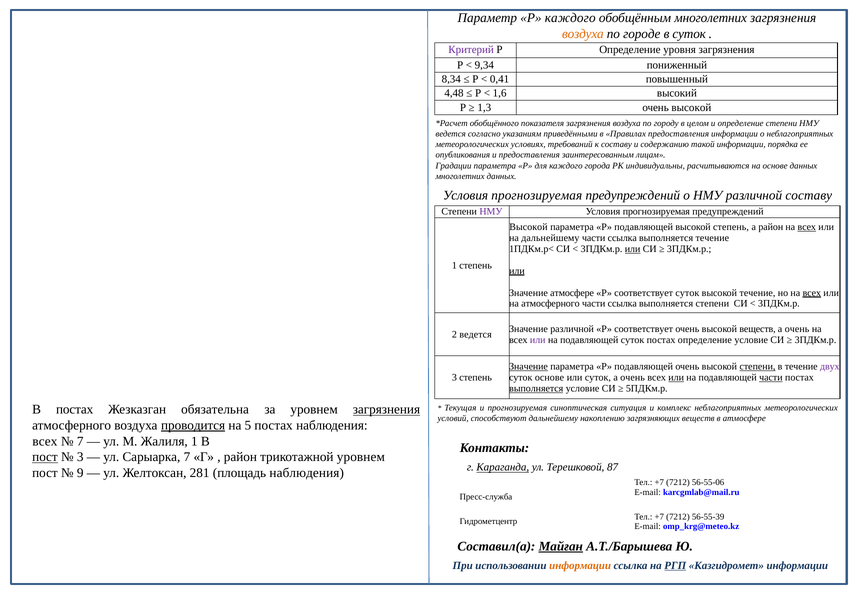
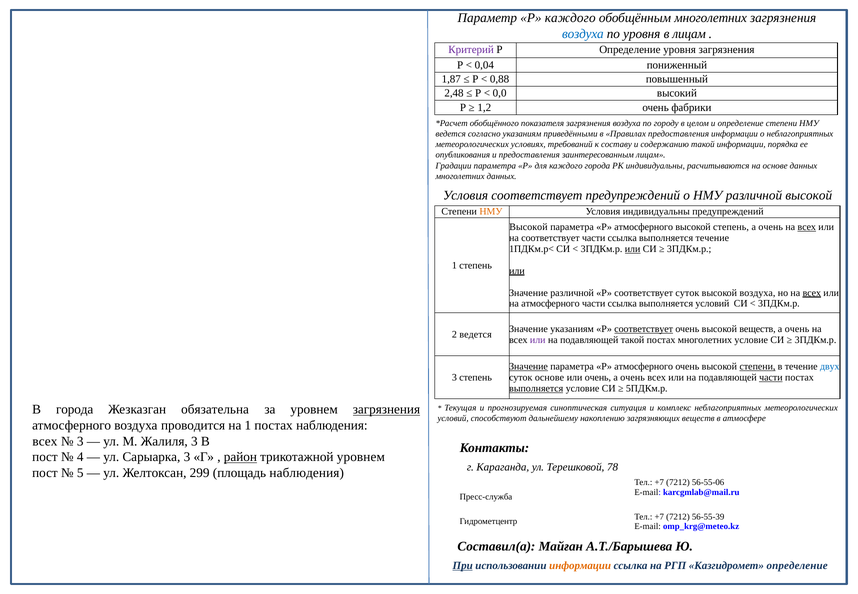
воздуха colour: orange -> blue (583, 34)
по городе: городе -> уровня (642, 34)
в суток: суток -> лицам (689, 34)
9,34: 9,34 -> 0,04 (484, 65)
8,34: 8,34 -> 1,87 (451, 79)
0,41: 0,41 -> 0,88 (500, 79)
4,48: 4,48 -> 2,48 (454, 93)
1,6: 1,6 -> 0,0 (500, 93)
1,3: 1,3 -> 1,2 (484, 107)
высокой: высокой -> фабрики (691, 107)
прогнозируемая: прогнозируемая -> соответствует (537, 195)
различной составу: составу -> высокой (809, 195)
НМУ colour: purple -> orange (491, 212)
прогнозируемая: прогнозируемая -> индивидуальны (656, 212)
подавляющей: подавляющей -> атмосферного (644, 227)
район: район -> очень (771, 227)
на дальнейшему: дальнейшему -> соответствует (550, 238)
Значение атмосфере: атмосфере -> различной (572, 293)
высокой течение: течение -> воздуха (757, 293)
выполняется степени: степени -> условий (712, 304)
Значение различной: различной -> указаниям (572, 329)
соответствует underline: none -> present (644, 329)
подавляющей суток: суток -> такой (633, 340)
постах определение: определение -> многолетних (705, 340)
подавляющей: подавляющей -> атмосферного (644, 366)
двух colour: purple -> blue (830, 366)
или суток: суток -> очень (598, 377)
или underline: present -> none (676, 377)
В постах: постах -> города (75, 409)
проводится underline: present -> none (193, 425)
на 5: 5 -> 1 (248, 425)
7: 7 -> 3 (80, 441)
Жалиля 1: 1 -> 3 (194, 441)
пост underline: present -> none (45, 457)
3: 3 -> 4 (80, 457)
Сарыарка 7: 7 -> 3 (187, 457)
район underline: none -> present (240, 457)
Караганда underline: present -> none (503, 467)
87: 87 -> 78 (613, 467)
9: 9 -> 5 (80, 473)
281: 281 -> 299 (200, 473)
Майған underline: present -> none (561, 546)
При underline: none -> present (463, 566)
РГП underline: present -> none (675, 566)
Казгидромет информации: информации -> определение (797, 566)
